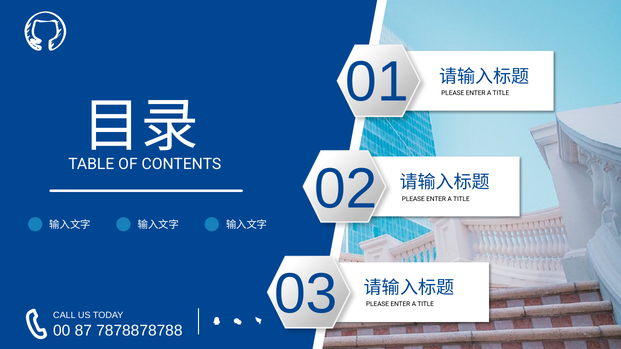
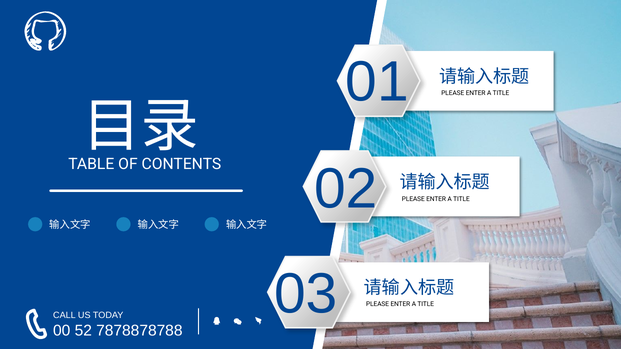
87: 87 -> 52 (83, 331)
